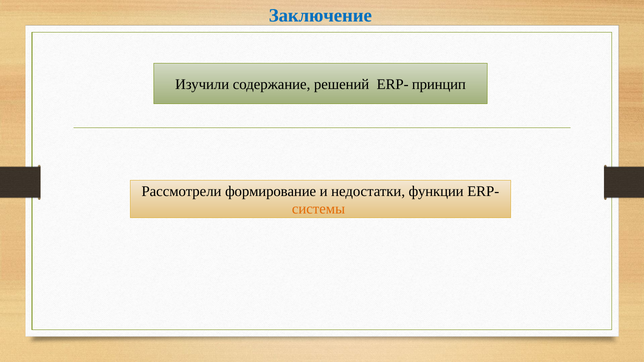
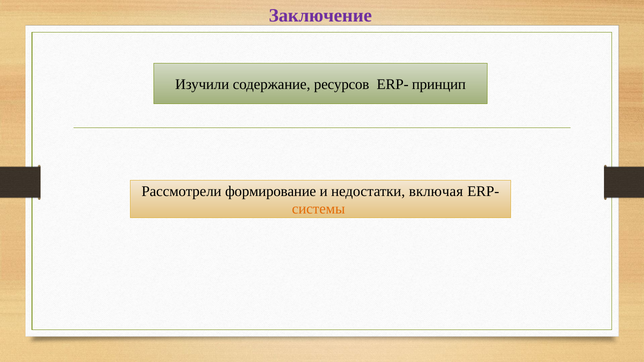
Заключение colour: blue -> purple (320, 16)
решений: решений -> ресурсов (342, 84)
функции: функции -> включая (436, 191)
